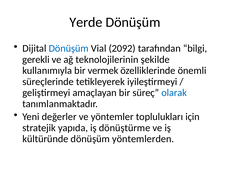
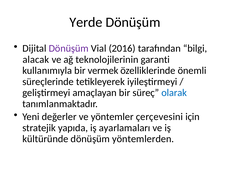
Dönüşüm colour: blue -> purple (69, 48)
2092: 2092 -> 2016 (122, 48)
gerekli: gerekli -> alacak (36, 59)
şekilde: şekilde -> garanti (155, 59)
toplulukları: toplulukları -> çerçevesini (159, 116)
dönüştürme: dönüştürme -> ayarlamaları (125, 127)
